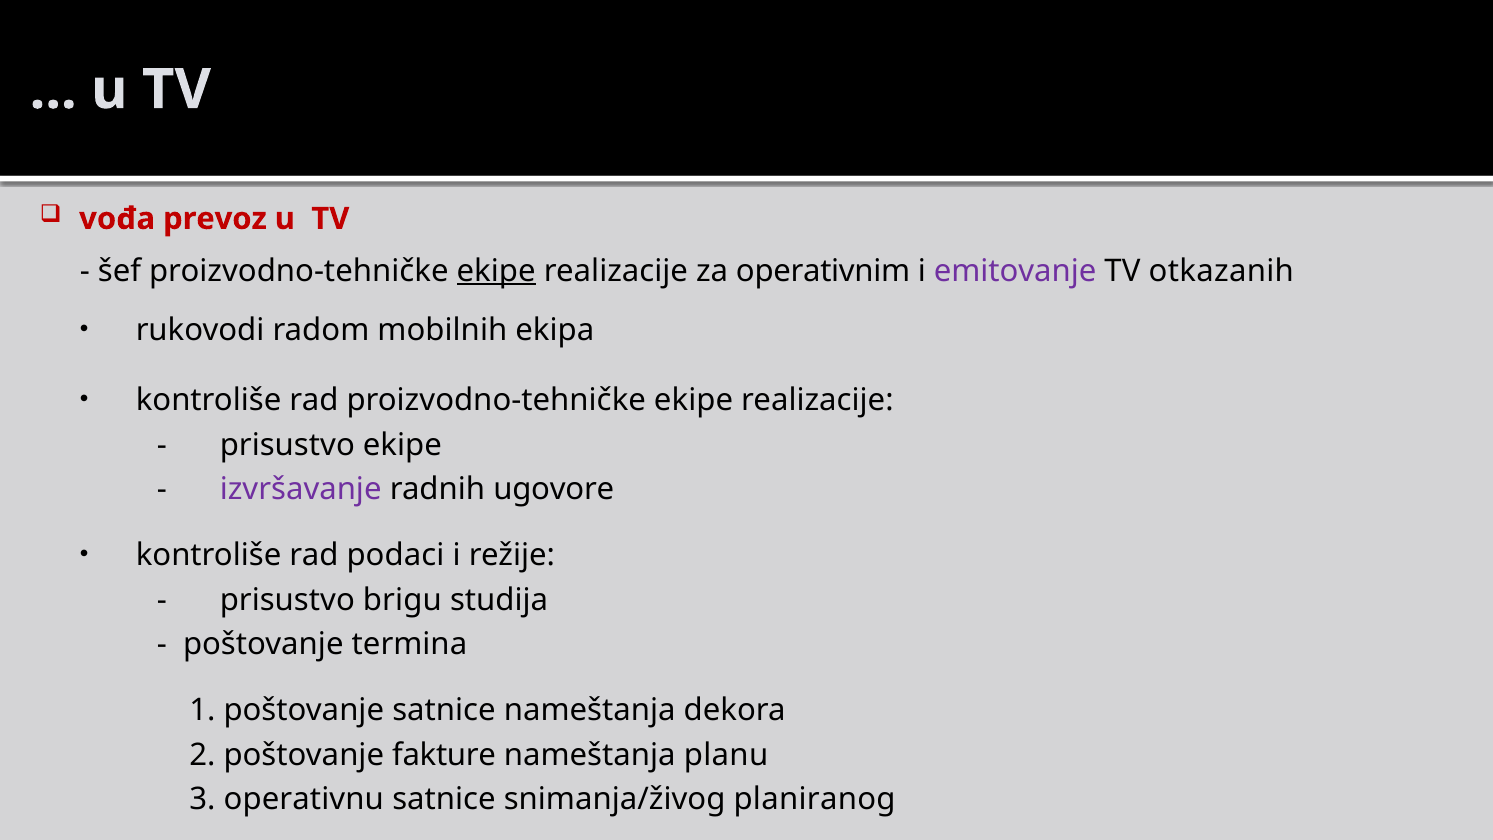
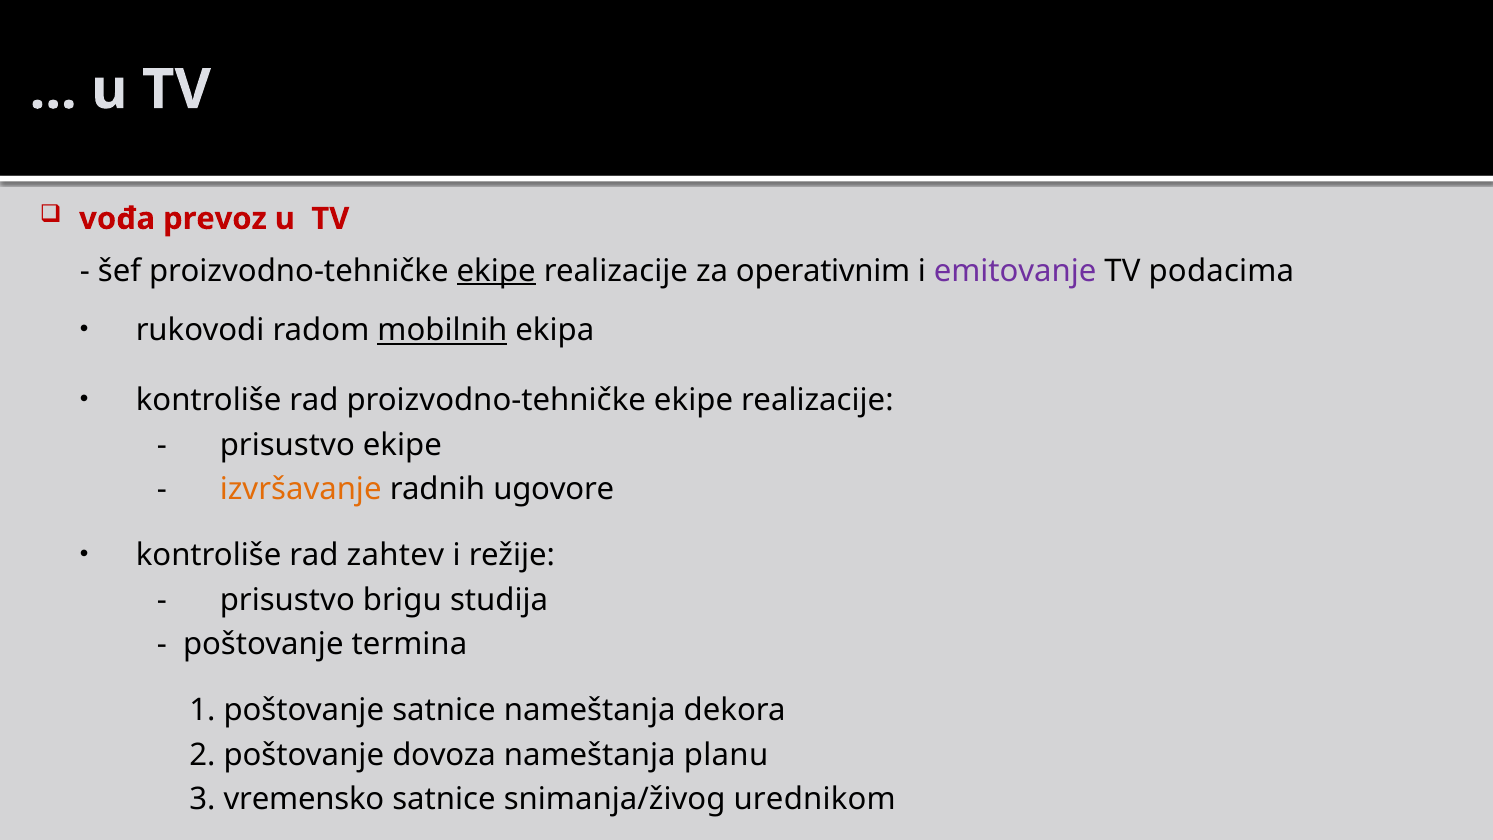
otkazanih: otkazanih -> podacima (1221, 271)
mobilnih underline: none -> present (442, 331)
izvršavanje colour: purple -> orange (301, 490)
podaci: podaci -> zahtev (395, 555)
fakture: fakture -> dovoza (444, 755)
operativnu: operativnu -> vremensko (304, 799)
planiranog: planiranog -> urednikom (815, 799)
